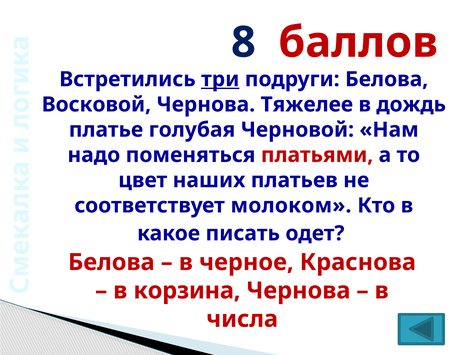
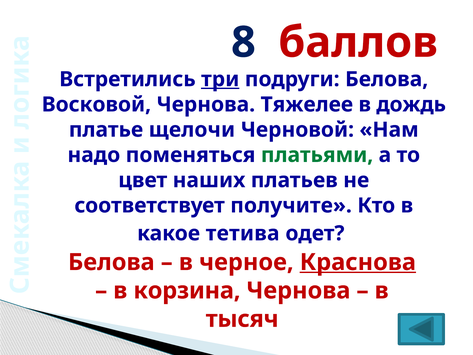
голубая: голубая -> щелочи (192, 130)
платьями colour: red -> green (317, 155)
молоком: молоком -> получите (291, 205)
писать: писать -> тетива (243, 233)
Краснова underline: none -> present (358, 262)
числа: числа -> тысяч (242, 319)
